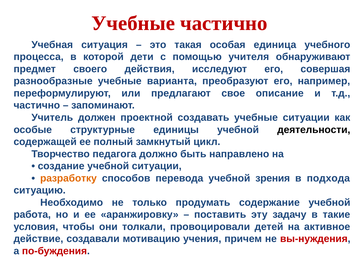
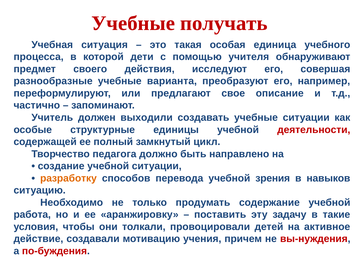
Учебные частично: частично -> получать (224, 23)
проектной: проектной -> выходили (147, 118)
деятельности colour: black -> red (314, 130)
подхода: подхода -> навыков (328, 178)
